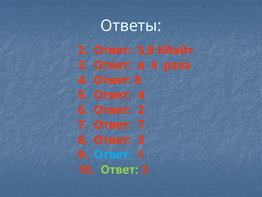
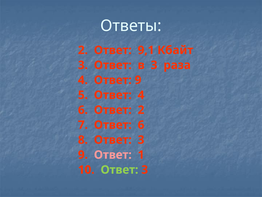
5,8: 5,8 -> 9,1 (146, 50)
в 4: 4 -> 3 (154, 65)
Ответ 8: 8 -> 9 (138, 80)
Ответ 7: 7 -> 6 (141, 125)
Ответ colour: light blue -> pink (113, 154)
